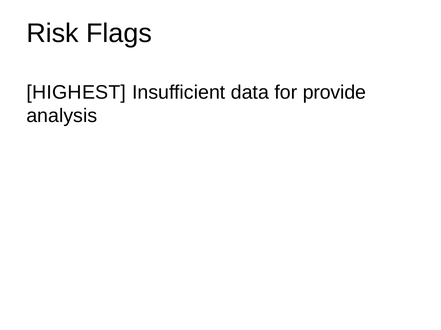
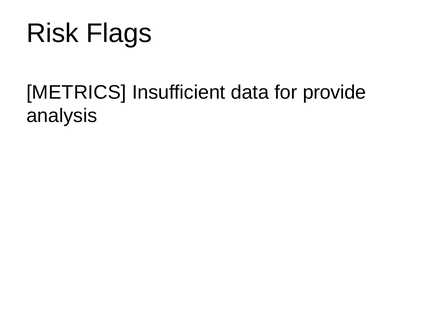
HIGHEST: HIGHEST -> METRICS (76, 92)
